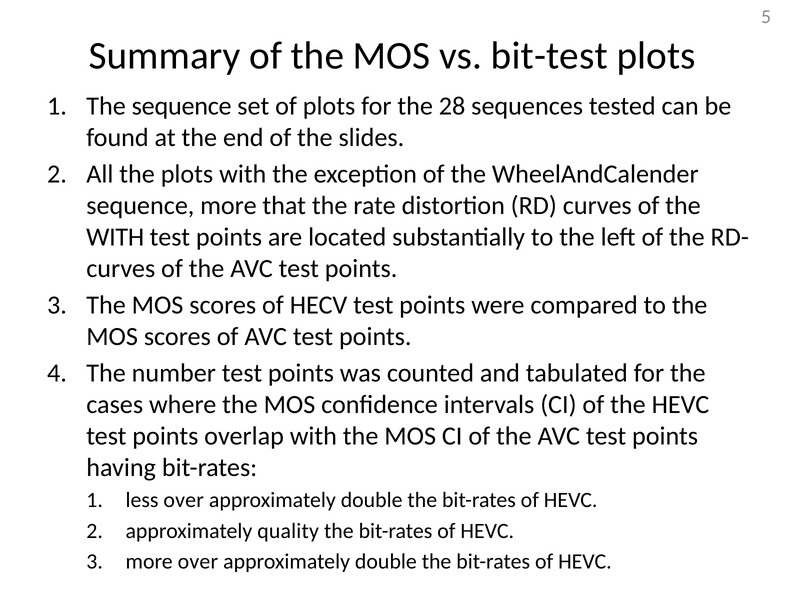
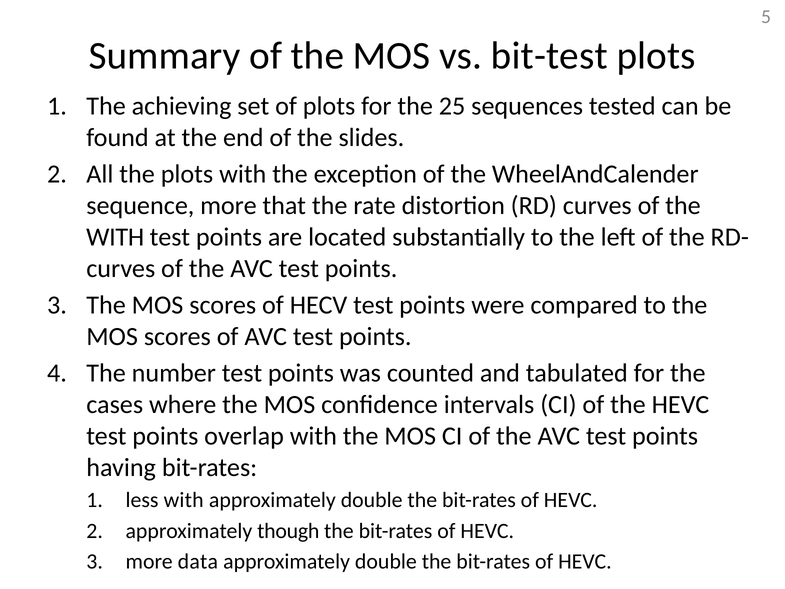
The sequence: sequence -> achieving (182, 106)
28: 28 -> 25 (452, 106)
less over: over -> with (184, 500)
quality: quality -> though (288, 531)
more over: over -> data (198, 561)
